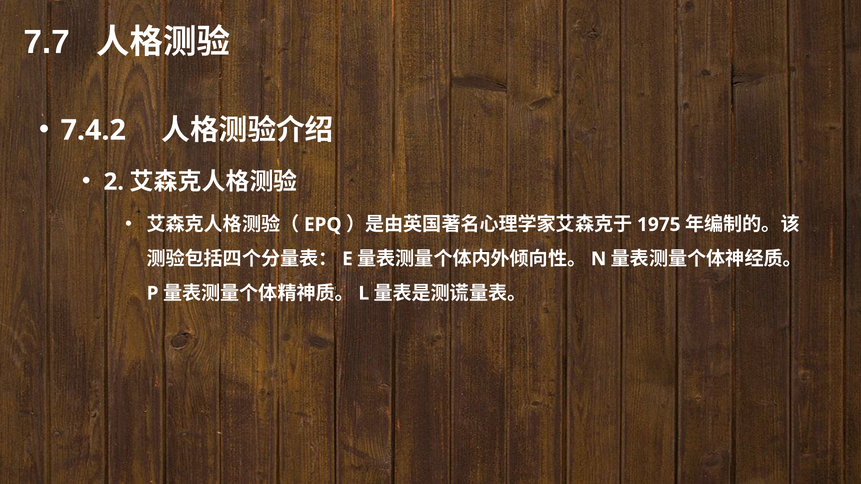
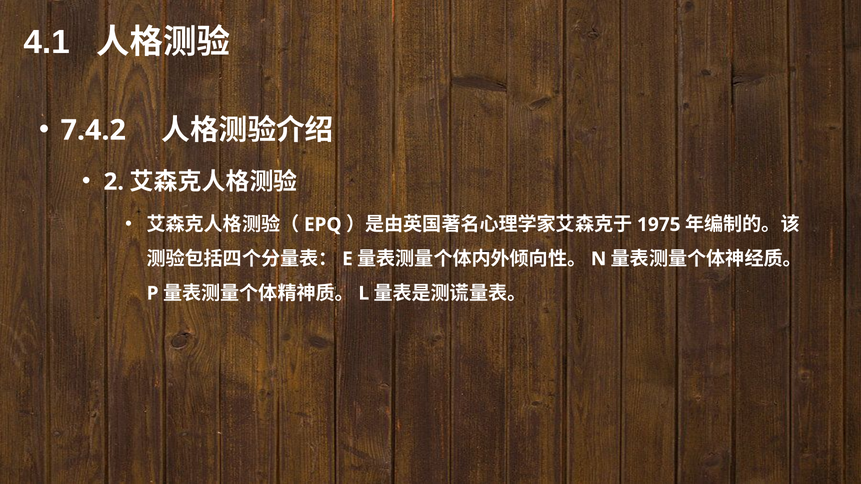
7.7: 7.7 -> 4.1 (47, 42)
